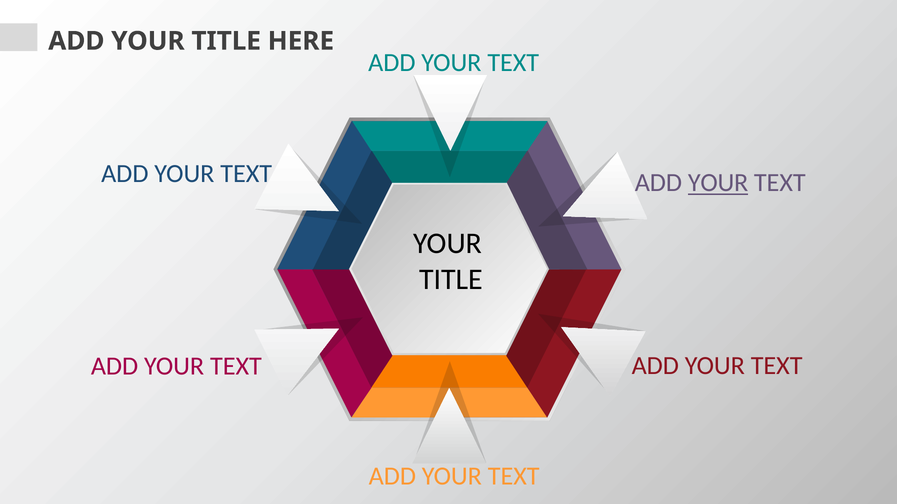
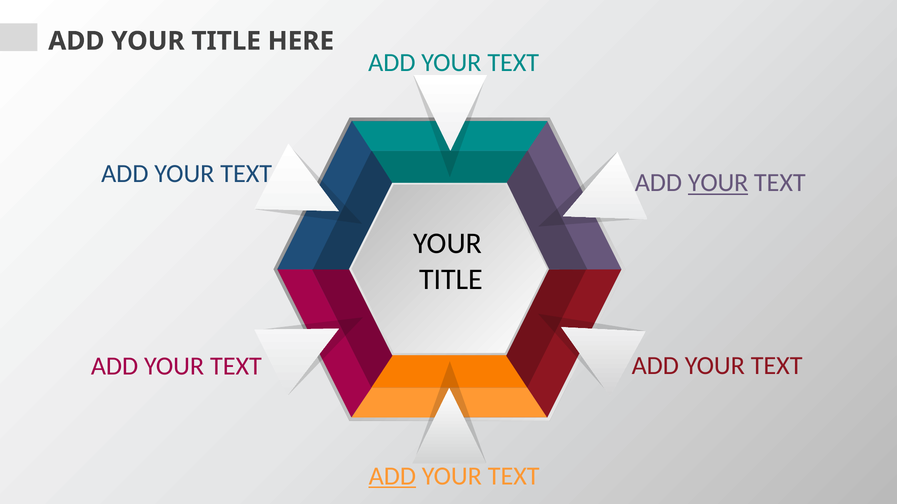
ADD underline: none -> present (392, 477)
